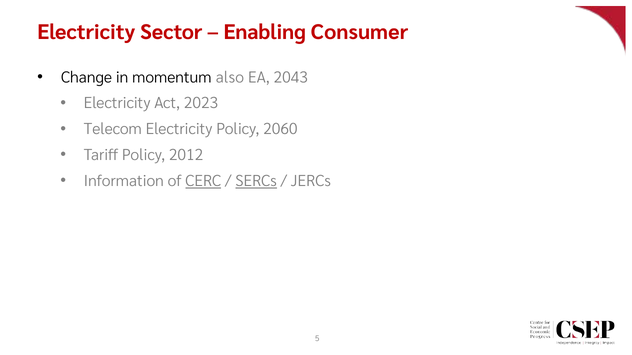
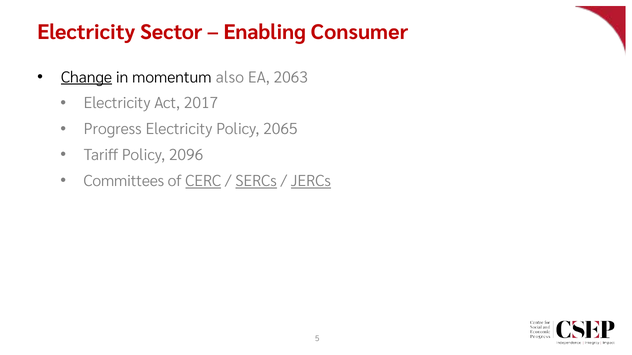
Change underline: none -> present (87, 77)
2043: 2043 -> 2063 (291, 77)
2023: 2023 -> 2017 (201, 103)
Telecom: Telecom -> Progress (113, 129)
2060: 2060 -> 2065 (280, 129)
2012: 2012 -> 2096 (186, 155)
Information: Information -> Committees (124, 181)
JERCs underline: none -> present (311, 181)
